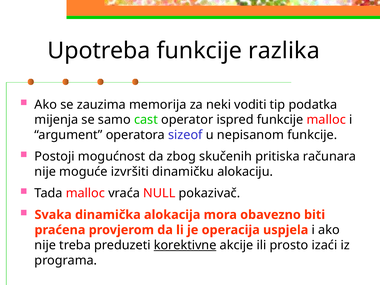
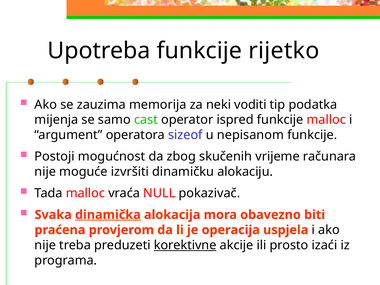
razlika: razlika -> rijetko (284, 51)
pritiska: pritiska -> vrijeme (278, 157)
dinamička underline: none -> present (108, 215)
